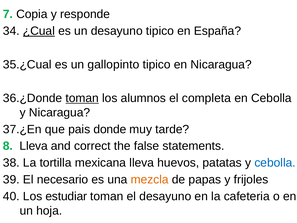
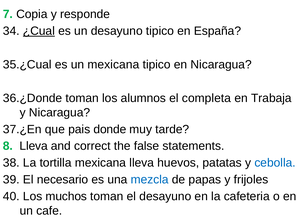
un gallopinto: gallopinto -> mexicana (113, 64)
toman underline: present -> none (82, 98)
en Cebolla: Cebolla -> Trabaja (271, 98)
mezcla colour: orange -> blue (150, 179)
estudiar: estudiar -> muchos (66, 196)
hoja: hoja -> cafe (49, 211)
